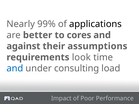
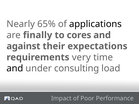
99%: 99% -> 65% (46, 24)
better: better -> finally (38, 35)
assumptions: assumptions -> expectations (97, 46)
look: look -> very (81, 57)
and colour: blue -> black (15, 69)
